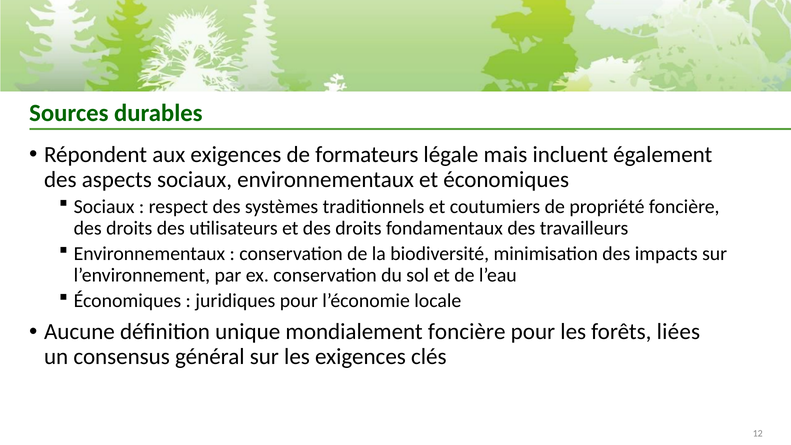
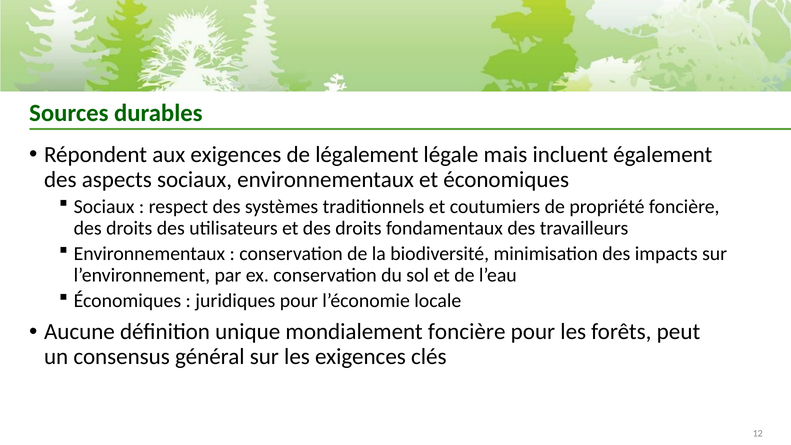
formateurs: formateurs -> légalement (367, 155)
liées: liées -> peut (678, 332)
